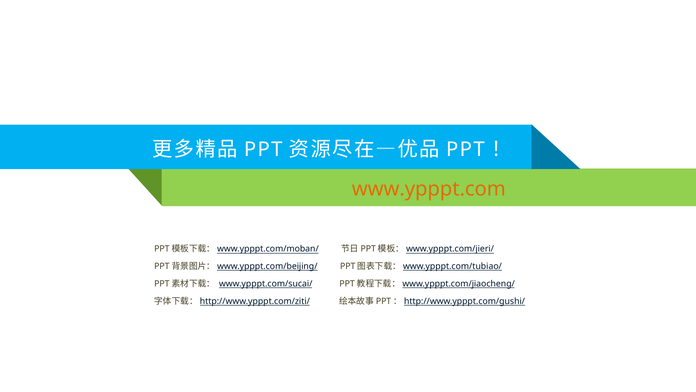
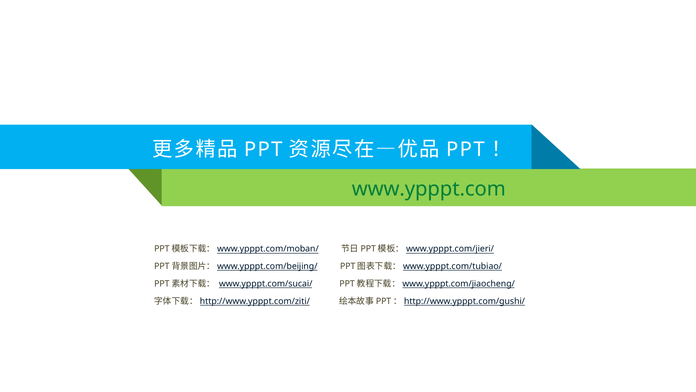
www.ypppt.com colour: orange -> green (429, 189)
